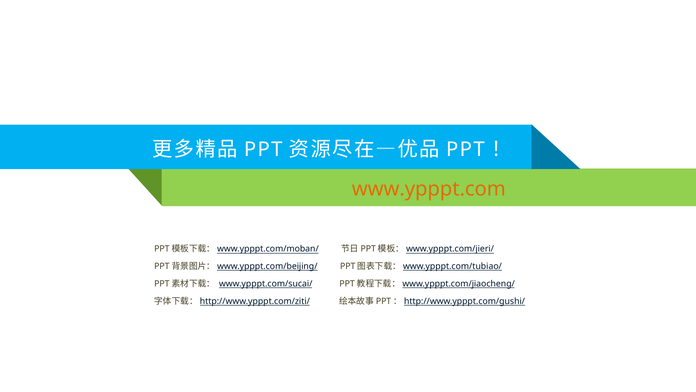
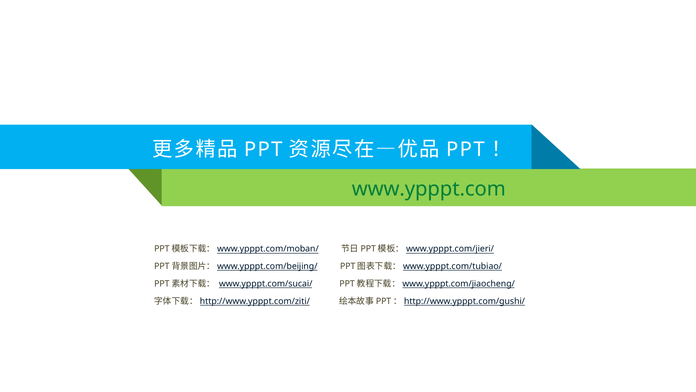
www.ypppt.com colour: orange -> green (429, 189)
